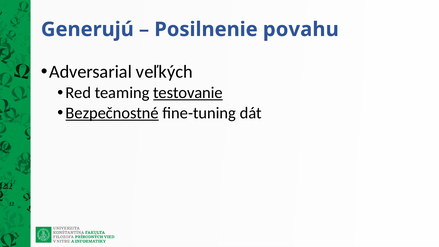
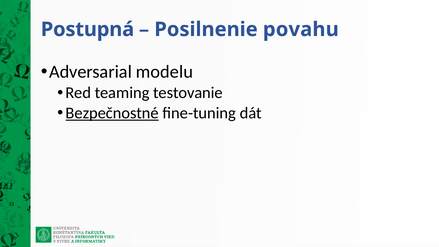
Generujú: Generujú -> Postupná (87, 29)
veľkých: veľkých -> modelu (164, 72)
testovanie underline: present -> none (188, 93)
